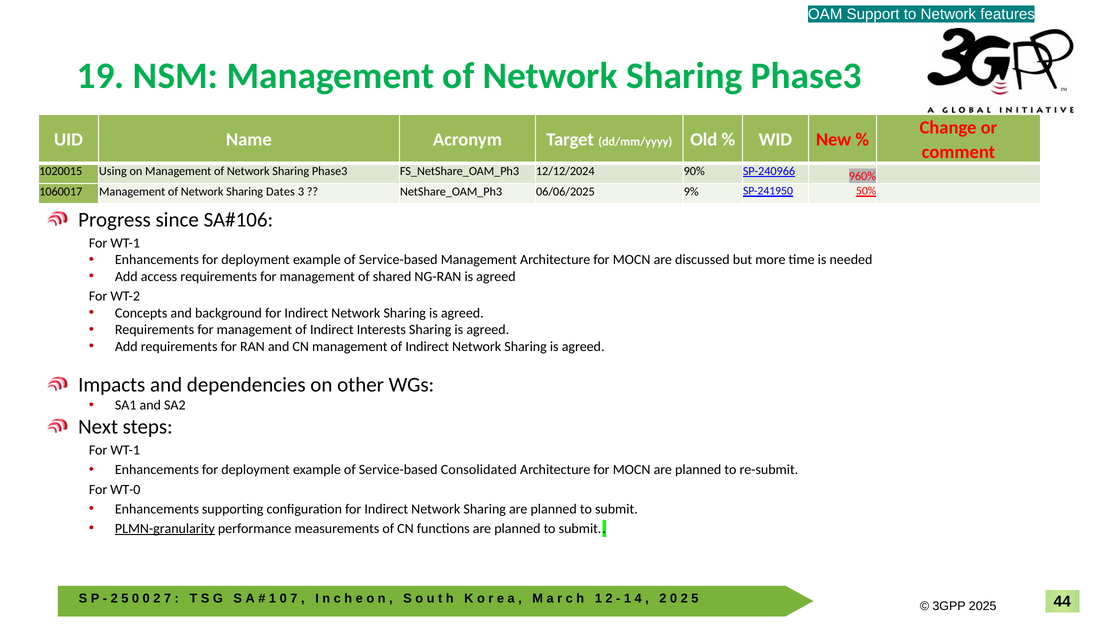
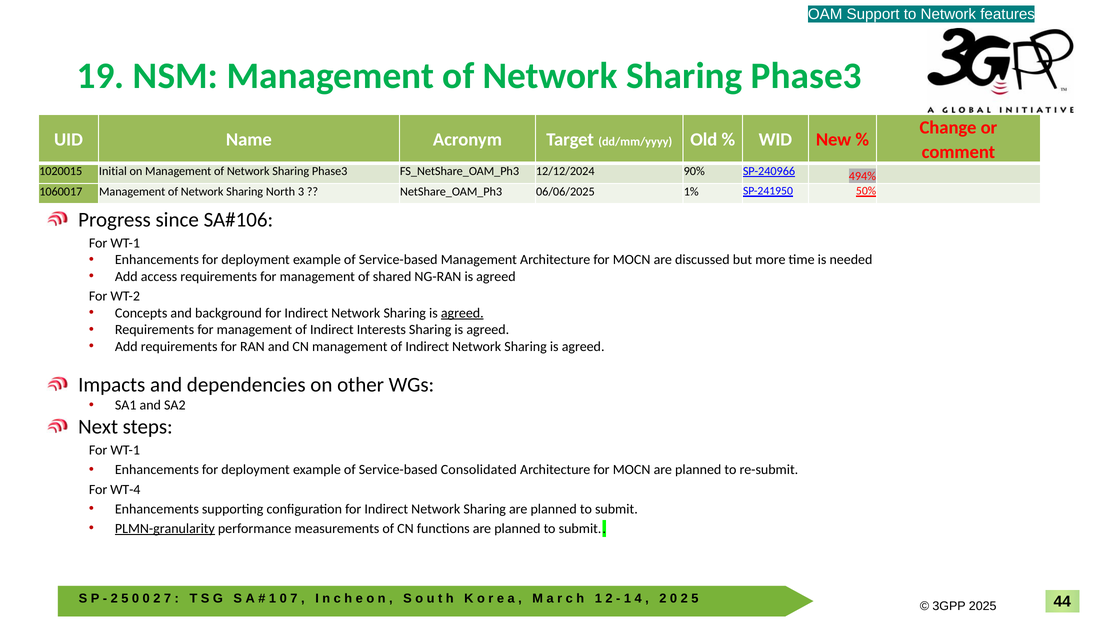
Using: Using -> Initial (113, 171)
960%: 960% -> 494% (862, 176)
Dates: Dates -> North (281, 192)
9%: 9% -> 1% (691, 192)
agreed underline: none -> present (462, 313)
WT-0: WT-0 -> WT-4 (125, 489)
